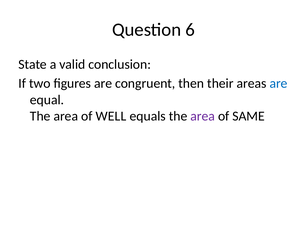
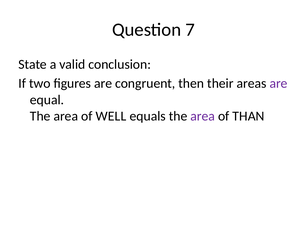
6: 6 -> 7 (190, 30)
are colour: blue -> purple (279, 84)
SAME: SAME -> THAN (248, 116)
